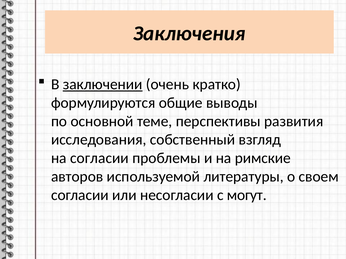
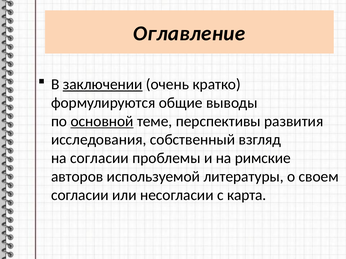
Заключения: Заключения -> Оглавление (189, 33)
основной underline: none -> present (102, 121)
могут: могут -> карта (247, 195)
